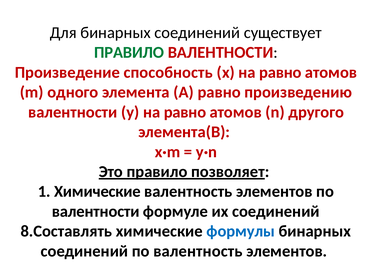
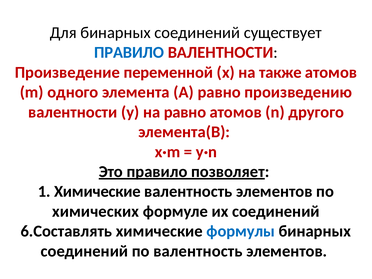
ПРАВИЛО colour: green -> blue (129, 53)
способность: способность -> переменной (168, 72)
x на равно: равно -> также (280, 72)
валентности: валентности -> химических (96, 211)
8.Составлять: 8.Составлять -> 6.Составлять (66, 231)
